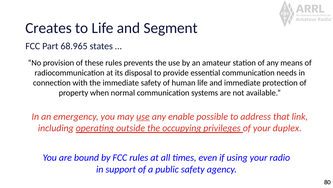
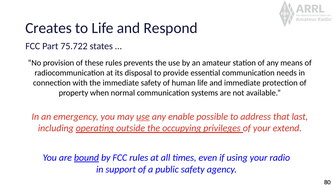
Segment: Segment -> Respond (171, 28)
68.965: 68.965 -> 75.722 (74, 46)
link: link -> last (300, 116)
duplex: duplex -> extend (287, 128)
bound underline: none -> present (87, 157)
